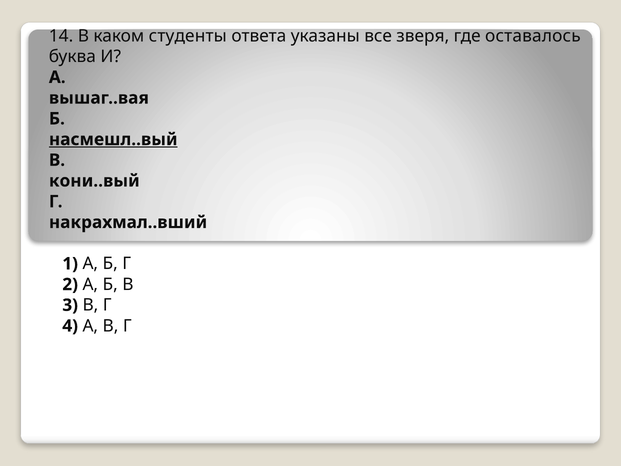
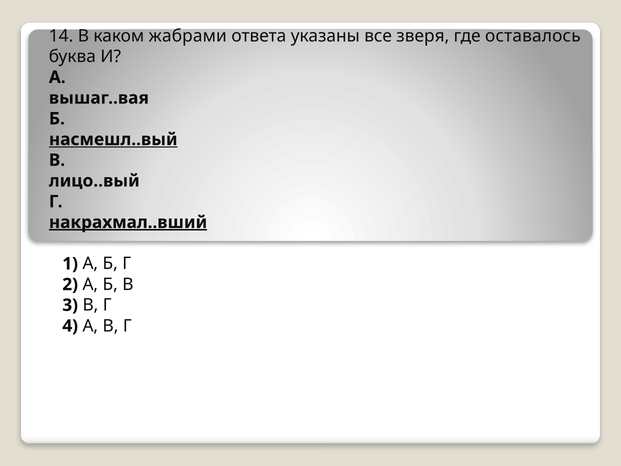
студенты: студенты -> жабрами (188, 36)
кони..вый: кони..вый -> лицо..вый (94, 181)
накрахмал..вший underline: none -> present (128, 222)
